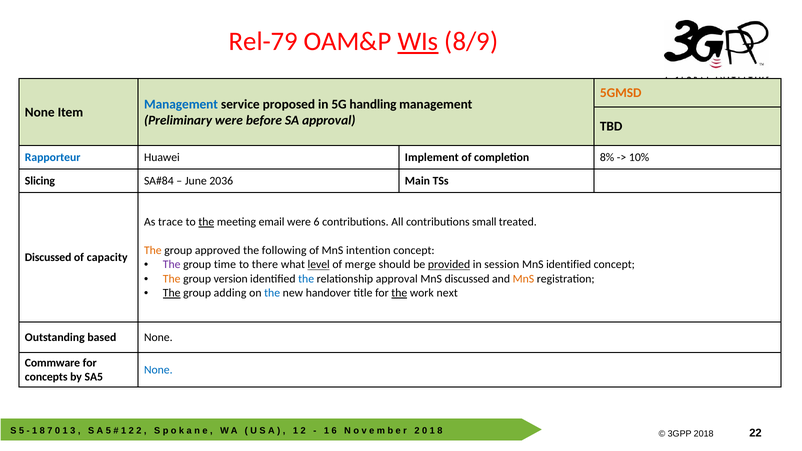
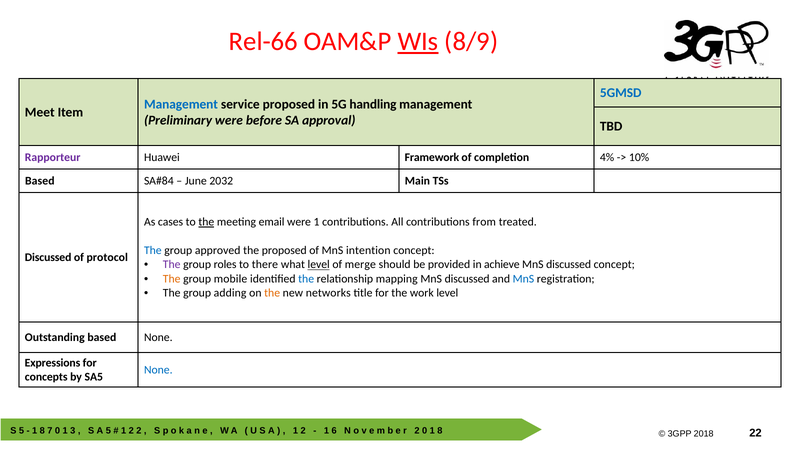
Rel-79: Rel-79 -> Rel-66 (263, 42)
5GMSD colour: orange -> blue (621, 93)
None: None -> Meet (40, 112)
Rapporteur colour: blue -> purple (53, 158)
Implement: Implement -> Framework (432, 158)
8%: 8% -> 4% (607, 158)
Slicing: Slicing -> Based (40, 181)
2036: 2036 -> 2032 (221, 181)
trace: trace -> cases (171, 222)
were 6: 6 -> 1 (317, 222)
small: small -> from (484, 222)
The colour: orange -> blue (153, 250)
the following: following -> proposed (284, 250)
capacity: capacity -> protocol (107, 258)
time: time -> roles (225, 265)
provided underline: present -> none (449, 265)
session: session -> achieve (502, 265)
identified: identified -> discussed (569, 265)
version: version -> mobile (231, 279)
relationship approval: approval -> mapping (397, 279)
MnS colour: orange -> blue (523, 279)
The underline: present -> none (172, 293)
the colour: blue -> orange (272, 293)
handover: handover -> networks (328, 293)
the underline: present -> none (399, 293)
work next: next -> level (447, 293)
Commware: Commware -> Expressions (52, 363)
